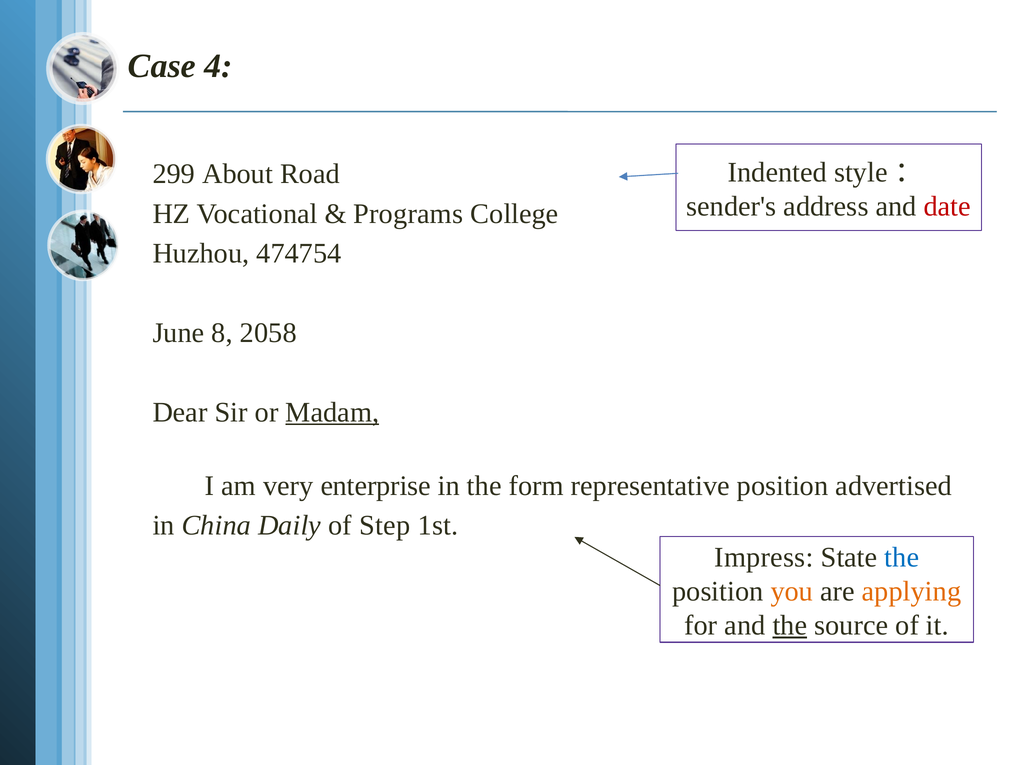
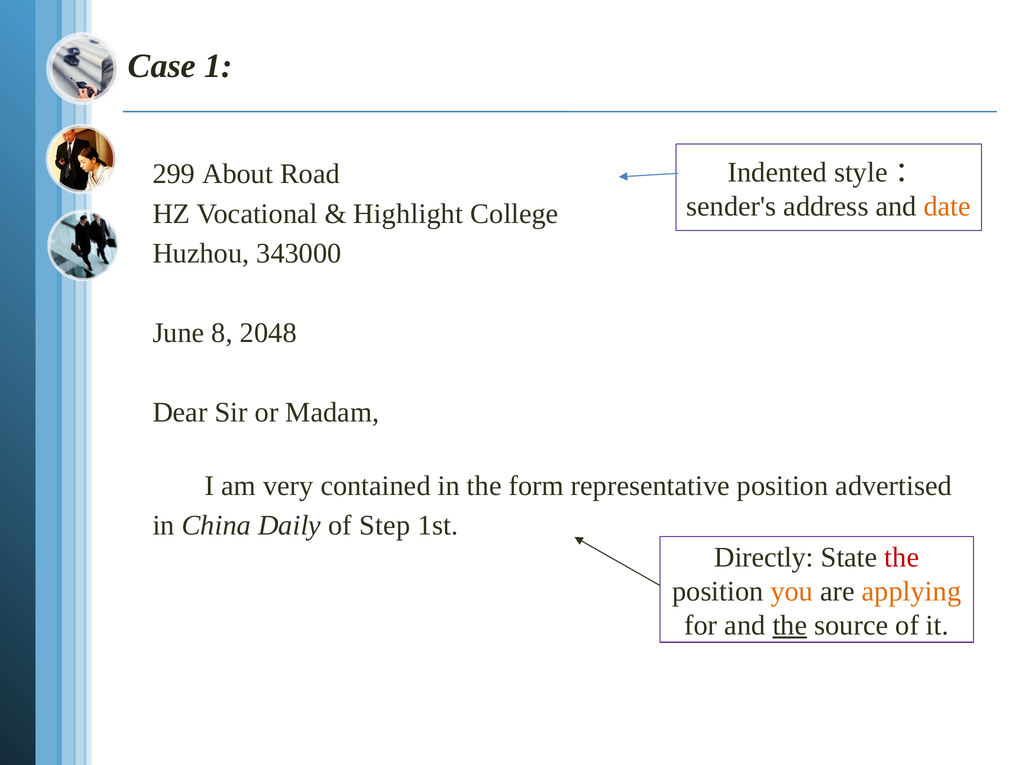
4: 4 -> 1 (219, 66)
date colour: red -> orange (947, 206)
Programs: Programs -> Highlight (408, 214)
474754: 474754 -> 343000 (299, 253)
2058: 2058 -> 2048 (268, 333)
Madam underline: present -> none (332, 412)
enterprise: enterprise -> contained (376, 486)
Impress: Impress -> Directly (764, 557)
the colour: blue -> red (902, 557)
